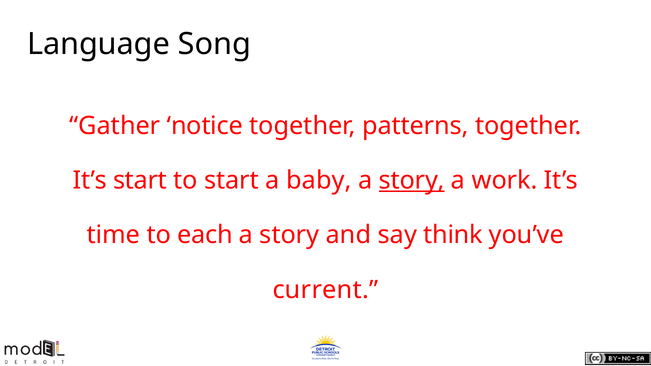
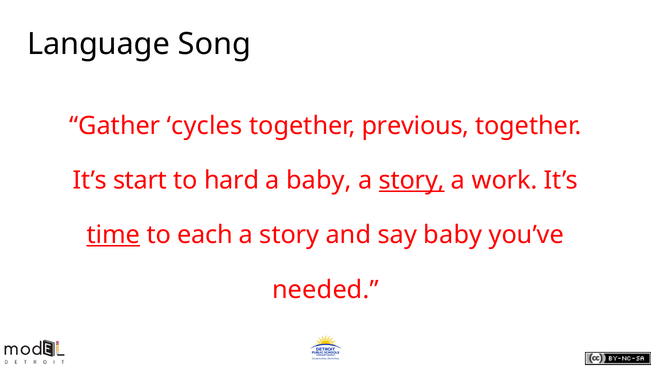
notice: notice -> cycles (205, 126)
patterns: patterns -> previous (415, 126)
to start: start -> hard (232, 180)
time underline: none -> present (113, 235)
say think: think -> baby (453, 235)
current: current -> needed (325, 290)
